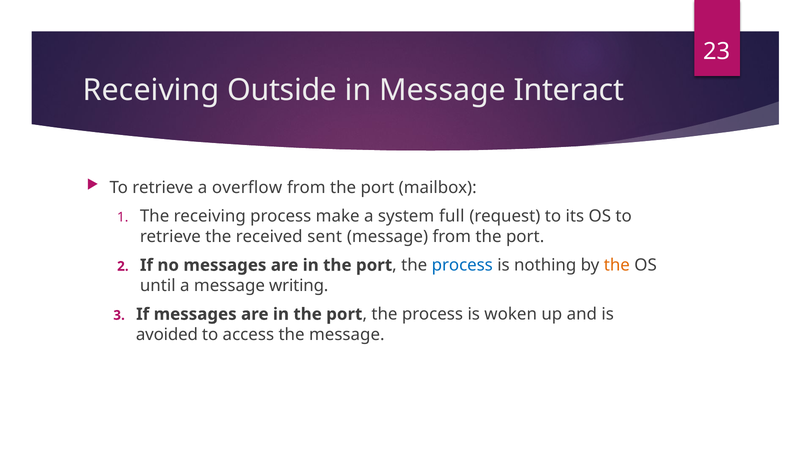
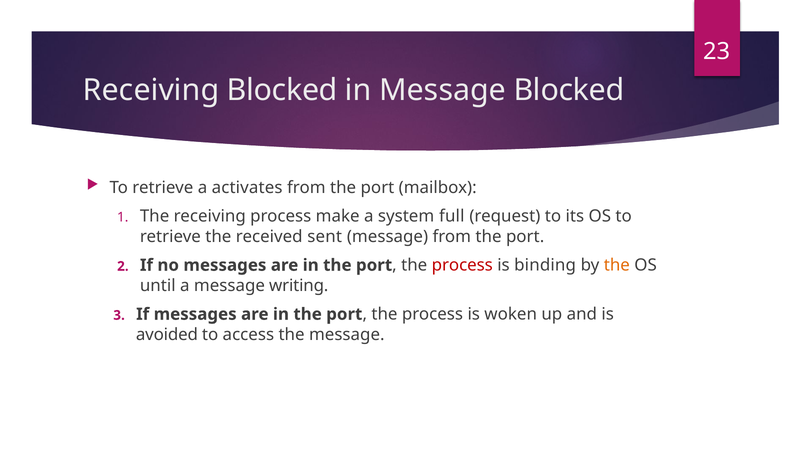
Receiving Outside: Outside -> Blocked (282, 90)
Message Interact: Interact -> Blocked (569, 90)
overflow: overflow -> activates (247, 188)
process colour: blue -> red (462, 265)
nothing: nothing -> binding (545, 265)
